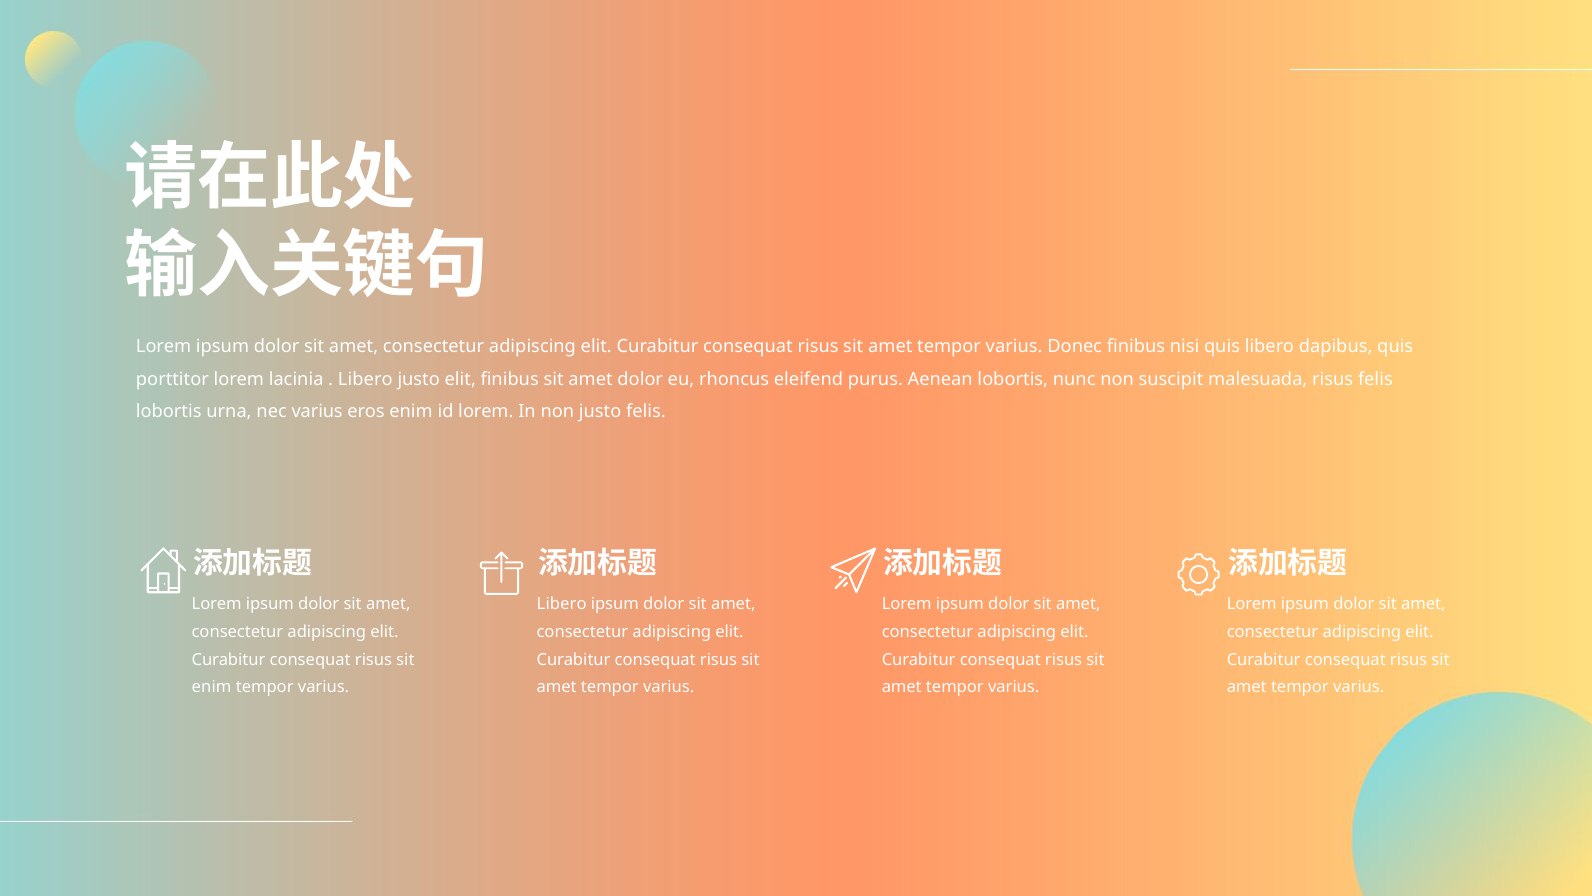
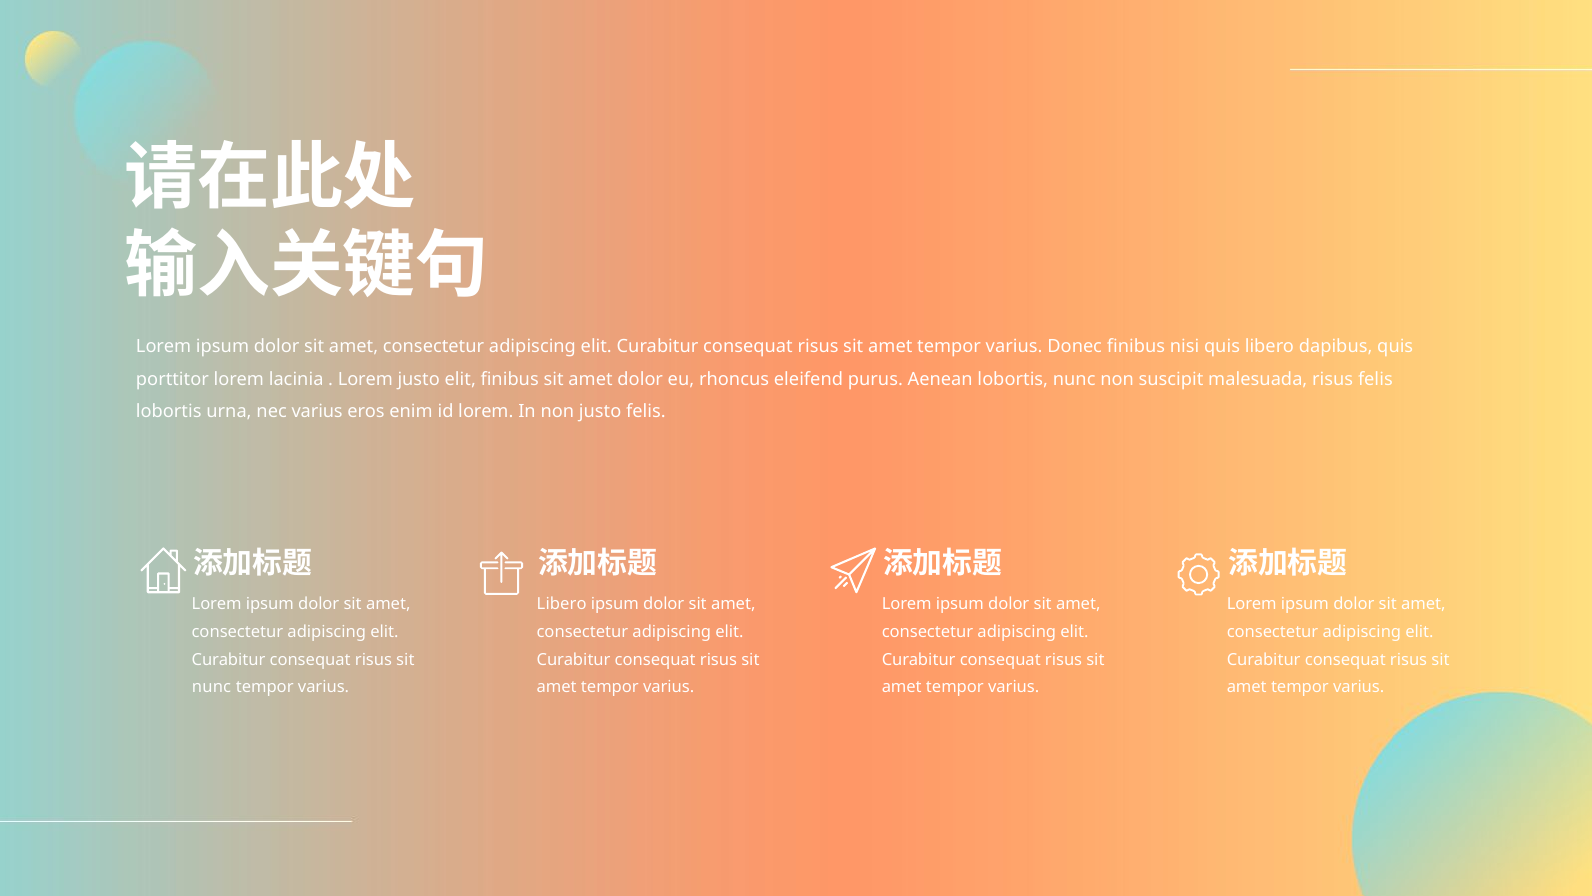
Libero: Libero -> Lorem (365, 379)
enim: enim -> nunc (212, 687)
